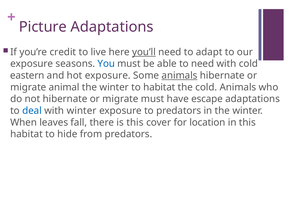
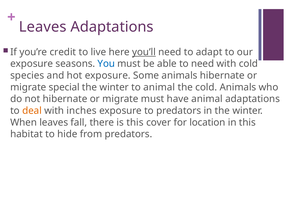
Picture: Picture -> Leaves (43, 27)
eastern: eastern -> species (27, 75)
animals underline: present -> none (180, 75)
animal: animal -> special (64, 87)
to habitat: habitat -> animal (159, 87)
have escape: escape -> animal (207, 99)
deal colour: blue -> orange (32, 111)
with winter: winter -> inches (82, 111)
